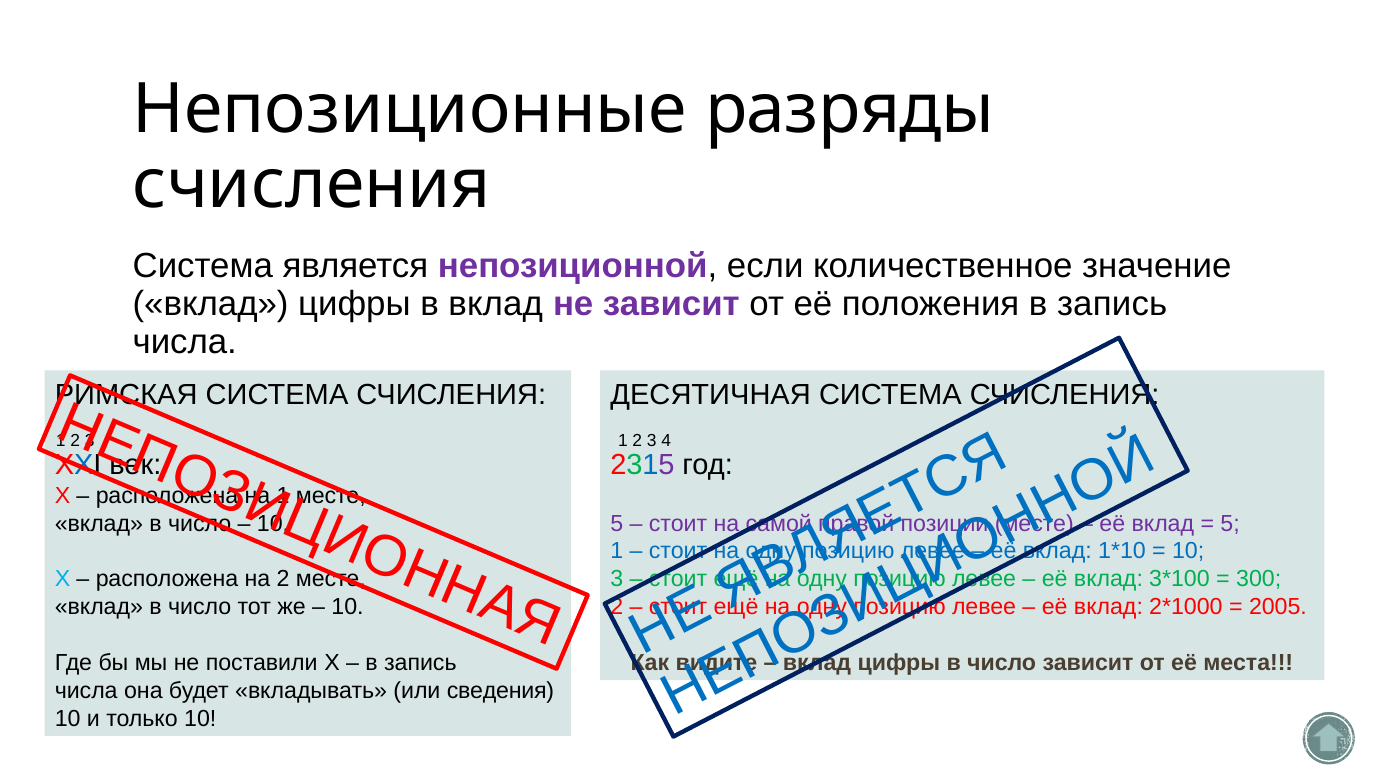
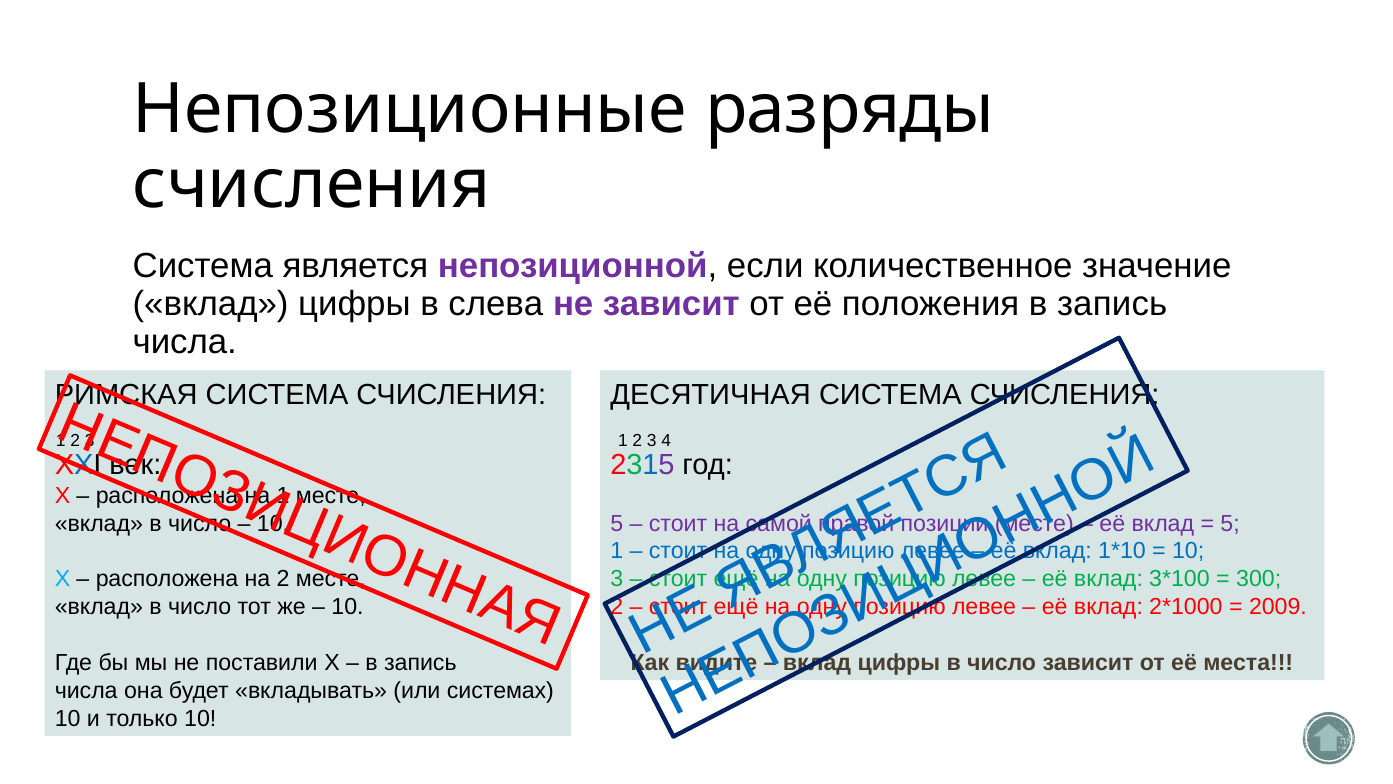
в вклад: вклад -> слева (496, 304)
2005: 2005 -> 2009 (1278, 607)
сведения: сведения -> системах (500, 690)
